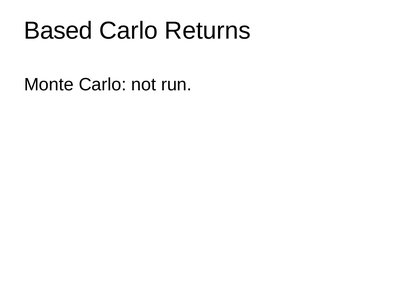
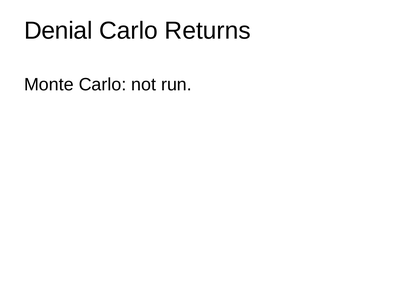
Based: Based -> Denial (58, 31)
